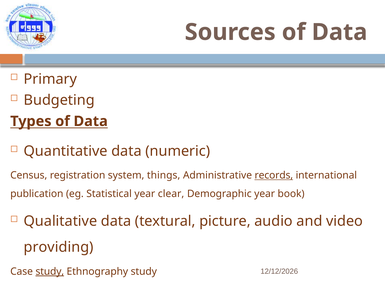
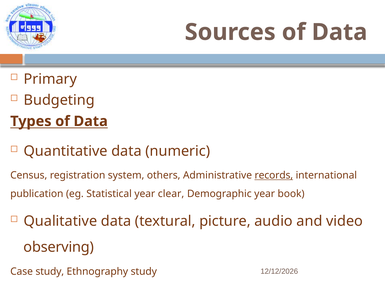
things: things -> others (164, 175)
providing: providing -> observing (59, 247)
study underline: present -> none (50, 271)
